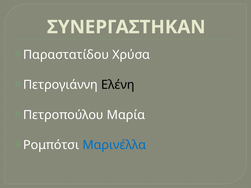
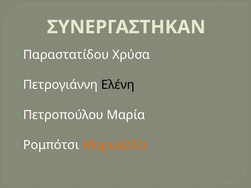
Μαρινέλλα colour: blue -> orange (114, 145)
